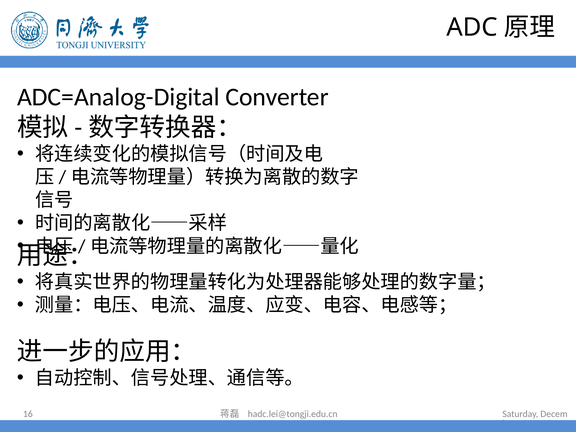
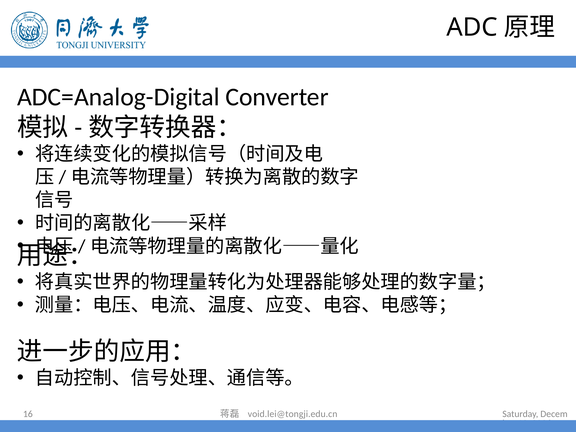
hadc.lei@tongji.edu.cn: hadc.lei@tongji.edu.cn -> void.lei@tongji.edu.cn (293, 414)
